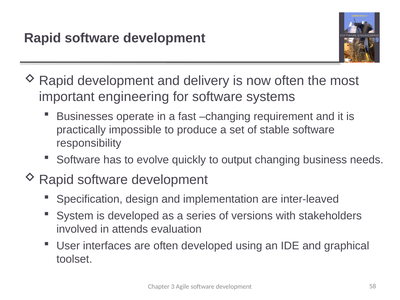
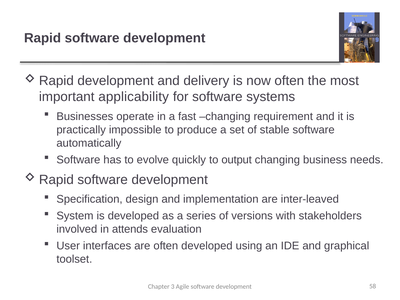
engineering: engineering -> applicability (134, 97)
responsibility: responsibility -> automatically (89, 143)
